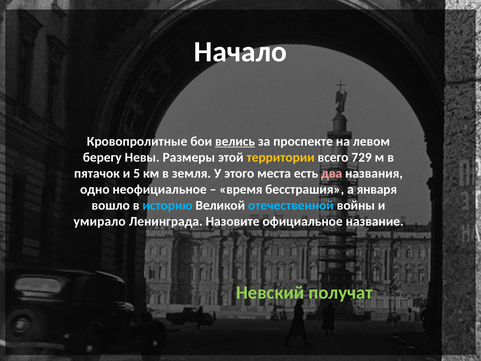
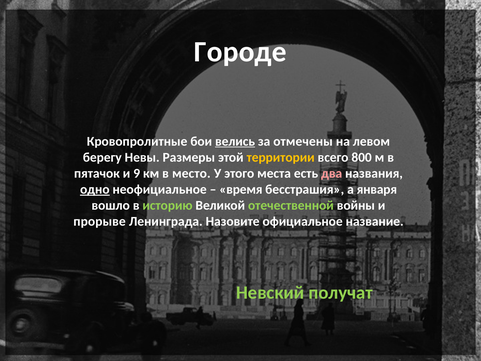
Начало: Начало -> Городе (240, 52)
проспекте: проспекте -> отмечены (303, 141)
729: 729 -> 800 (362, 157)
5: 5 -> 9 (137, 173)
земля: земля -> место (191, 173)
одно underline: none -> present (95, 189)
историю colour: light blue -> light green (167, 205)
отечественной colour: light blue -> light green (291, 205)
умирало: умирало -> прорыве (100, 221)
